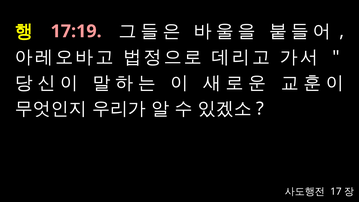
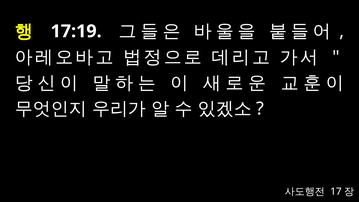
17:19 colour: pink -> white (76, 31)
